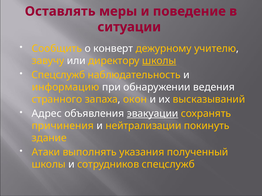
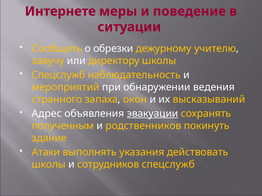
Оставлять: Оставлять -> Интернете (60, 11)
конверт: конверт -> обрезки (113, 49)
школы underline: present -> none (159, 61)
информацию: информацию -> мероприятий (66, 87)
причинения: причинения -> полученным (63, 126)
нейтрализации: нейтрализации -> родственников (143, 126)
полученный: полученный -> действовать (198, 153)
